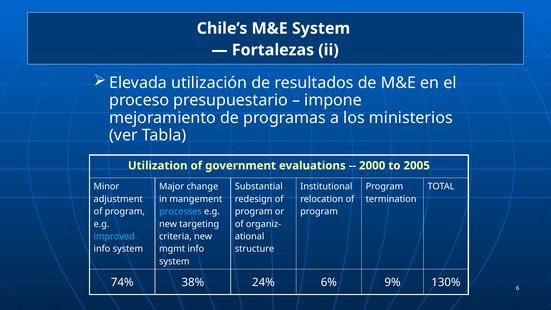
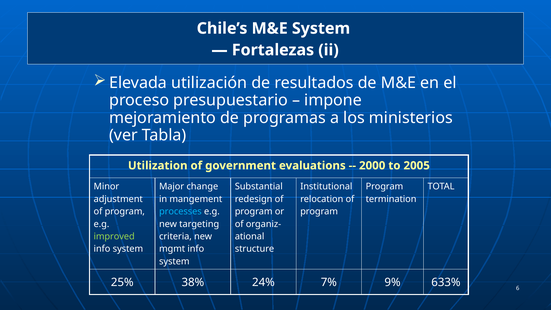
improved colour: light blue -> light green (114, 236)
74%: 74% -> 25% (122, 282)
6%: 6% -> 7% (329, 282)
130%: 130% -> 633% (446, 282)
